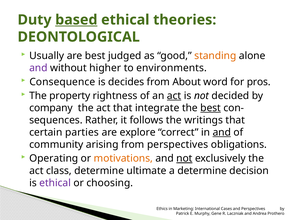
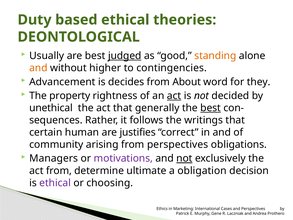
based underline: present -> none (76, 20)
judged underline: none -> present (125, 56)
and colour: purple -> orange (38, 68)
environments: environments -> contingencies (172, 68)
Consequence: Consequence -> Advancement (62, 82)
pros: pros -> they (259, 82)
company: company -> unethical (51, 108)
integrate: integrate -> generally (157, 108)
parties: parties -> human (82, 132)
explore: explore -> justifies (138, 132)
and underline: present -> none (222, 132)
Operating: Operating -> Managers (54, 158)
motivations colour: orange -> purple (123, 158)
act class: class -> from (59, 170)
a determine: determine -> obligation (202, 170)
